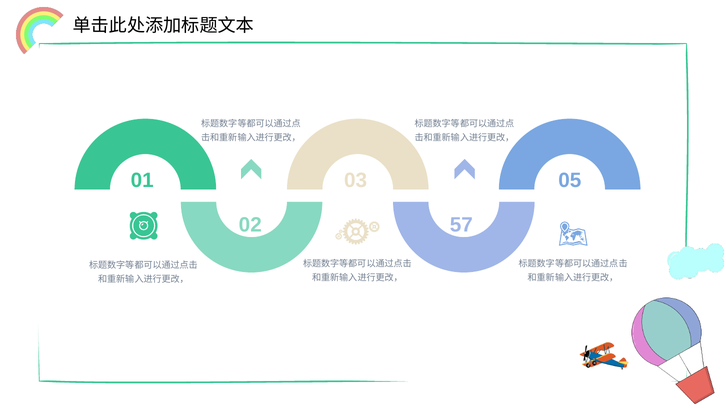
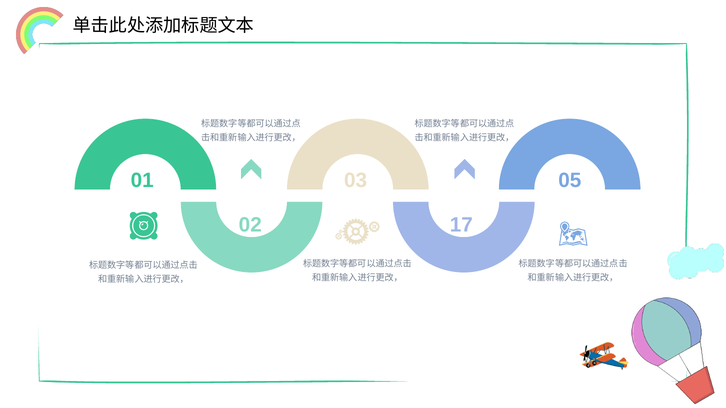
57: 57 -> 17 (461, 225)
